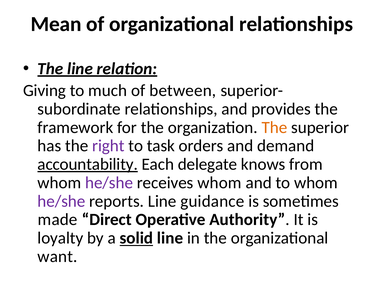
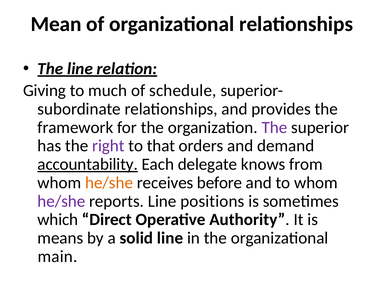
between: between -> schedule (183, 91)
The colour: orange -> purple (274, 127)
task: task -> that (161, 146)
he/she colour: purple -> orange (109, 183)
receives whom: whom -> before (220, 183)
guidance: guidance -> positions (212, 201)
made: made -> which (58, 220)
loyalty: loyalty -> means (60, 238)
solid underline: present -> none (136, 238)
want: want -> main (58, 257)
